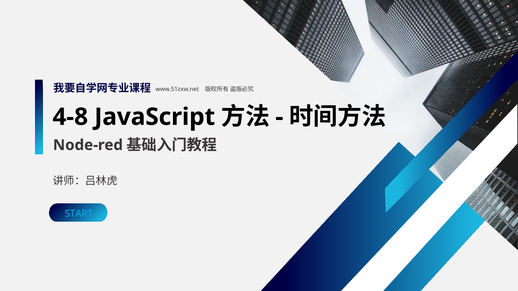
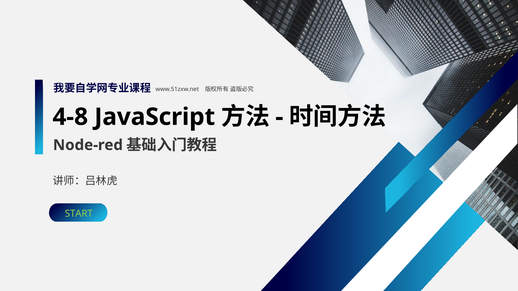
START colour: light blue -> light green (79, 214)
